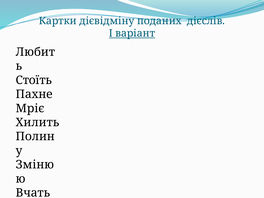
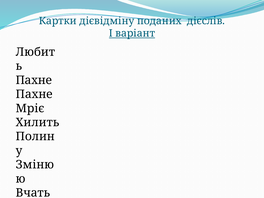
Стоїть: Стоїть -> Пахне (34, 80)
